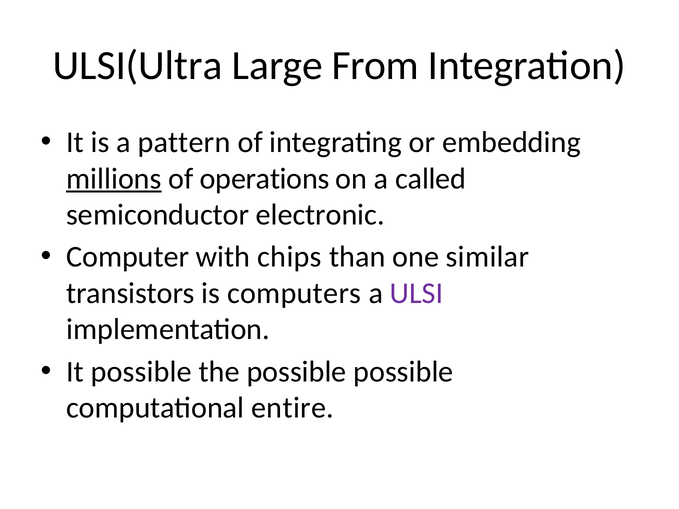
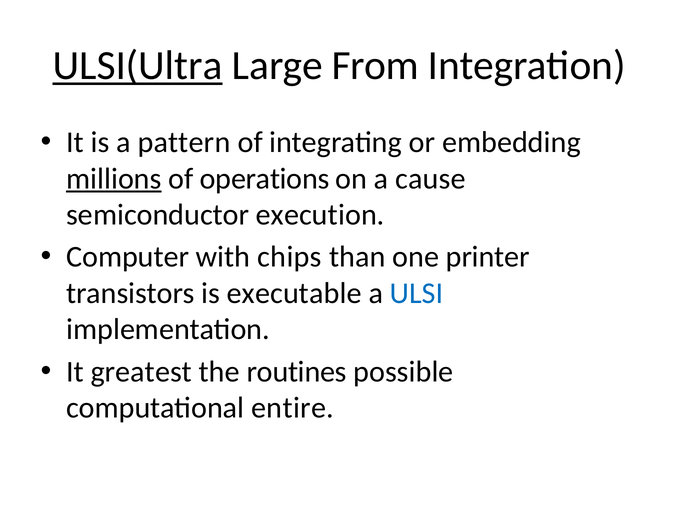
ULSI(Ultra underline: none -> present (138, 66)
called: called -> cause (431, 179)
electronic: electronic -> execution (320, 215)
similar: similar -> printer (488, 257)
computers: computers -> executable (294, 293)
ULSI colour: purple -> blue (417, 293)
It possible: possible -> greatest (141, 372)
the possible: possible -> routines (297, 372)
